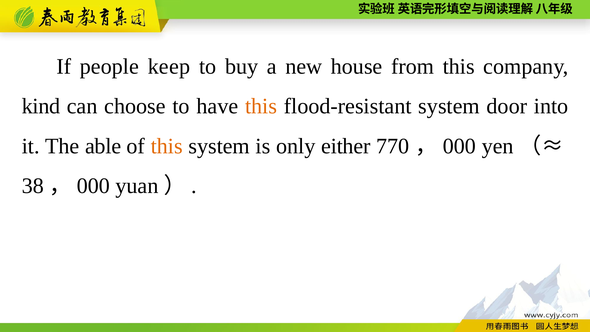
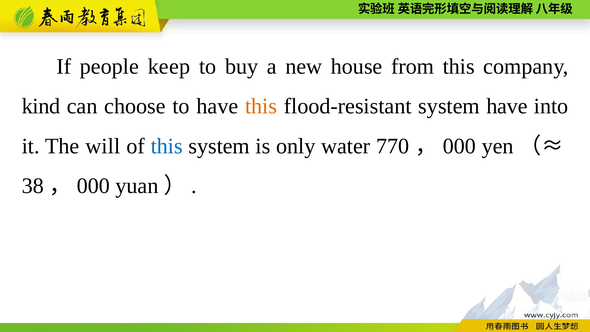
system door: door -> have (507, 106)
able: able -> will (103, 146)
this colour: orange -> blue (167, 146)
either: either -> water (346, 146)
